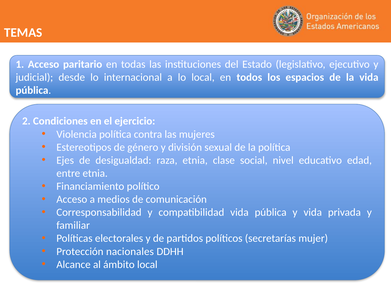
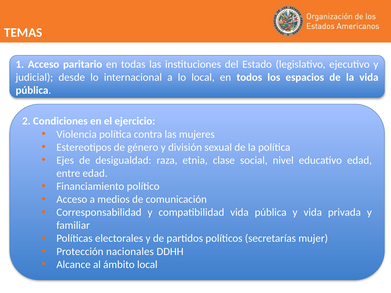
entre etnia: etnia -> edad (95, 173)
